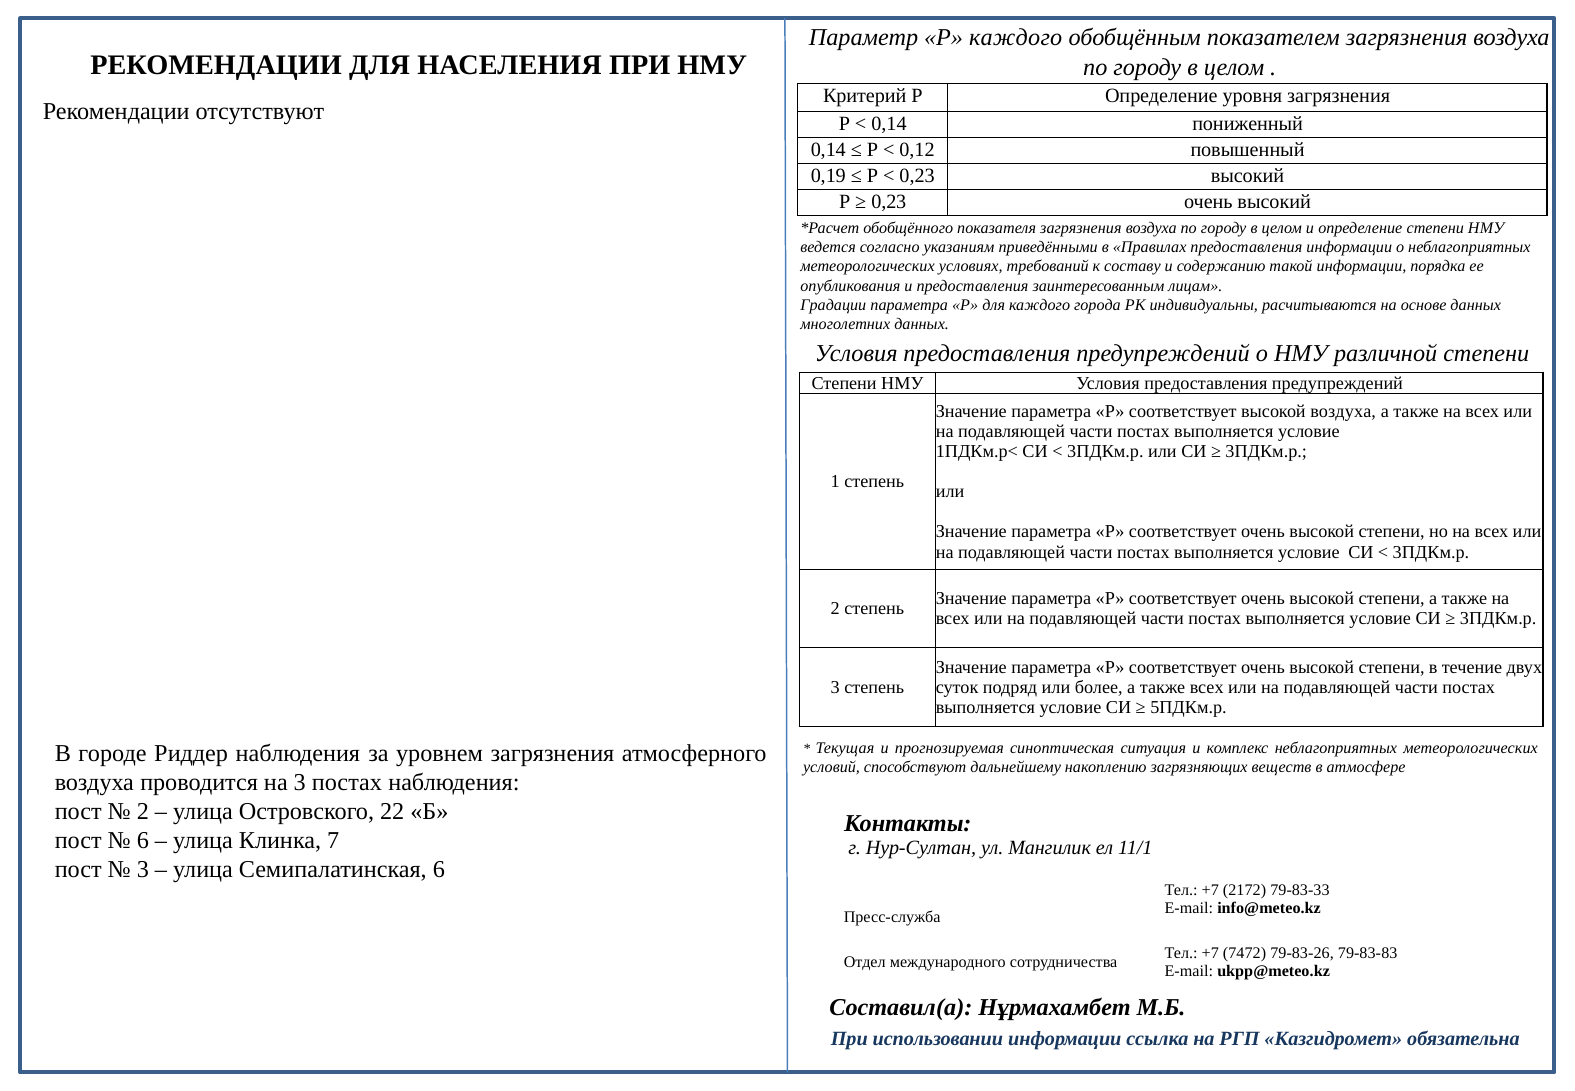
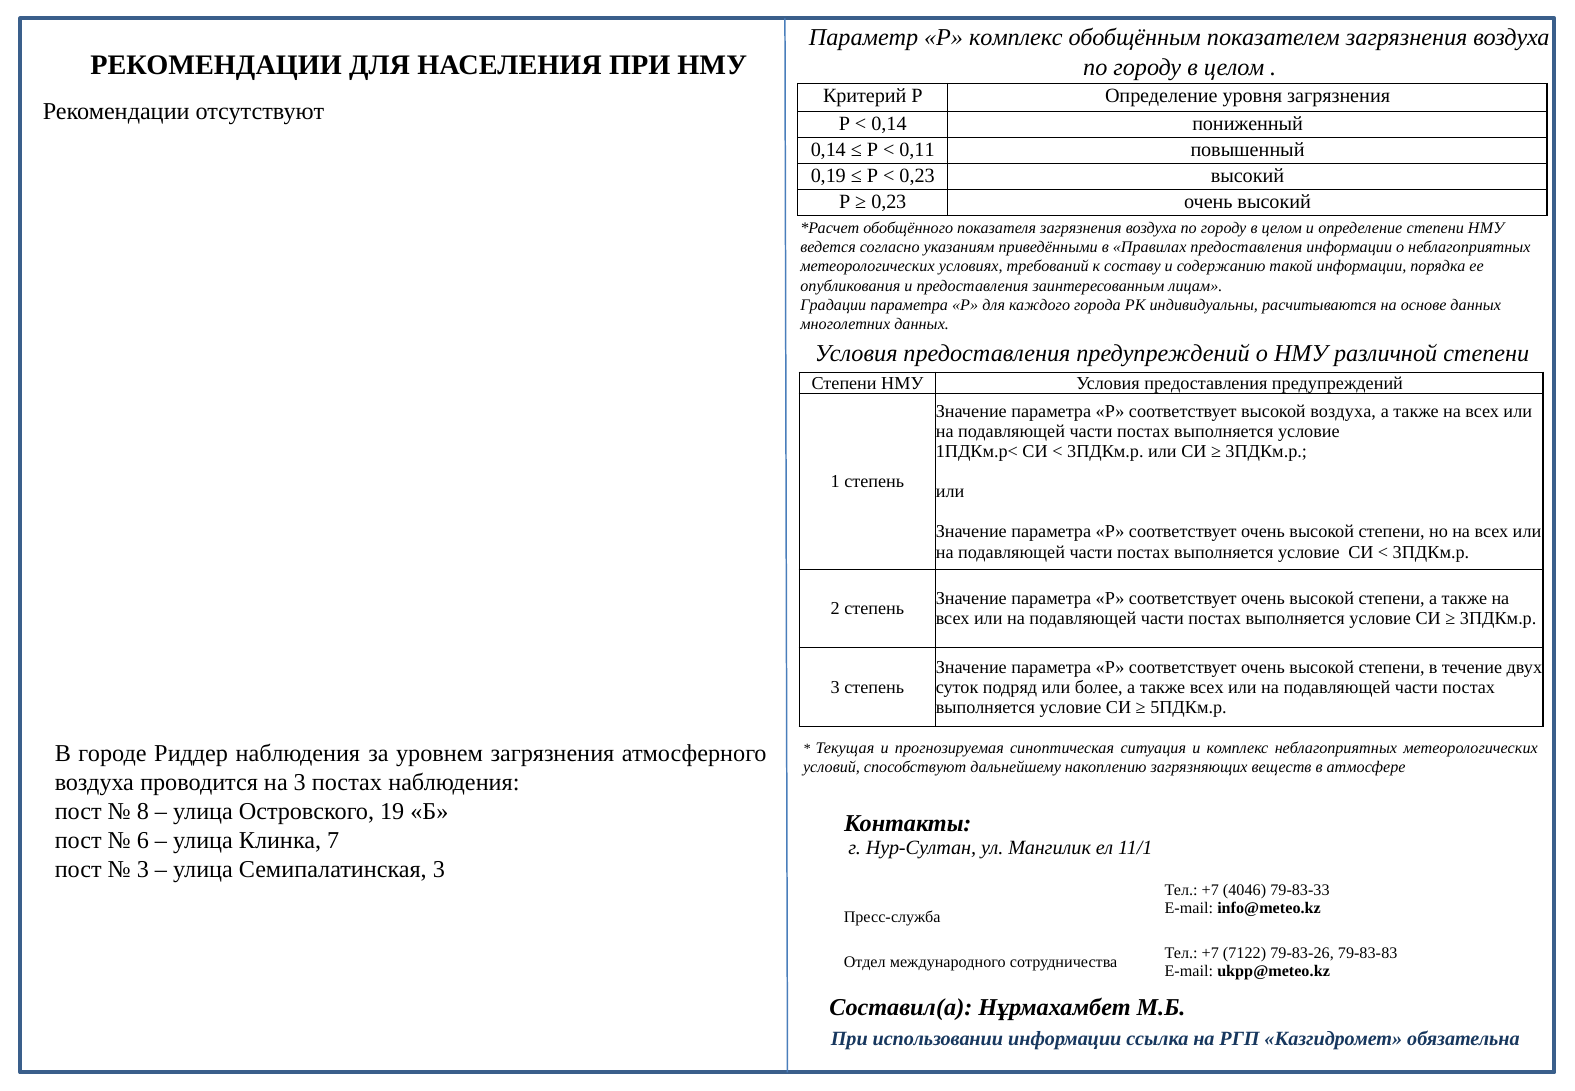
Р каждого: каждого -> комплекс (1016, 38)
0,12: 0,12 -> 0,11 (917, 150)
2: 2 -> 8 (143, 811)
22: 22 -> 19 (392, 811)
Семипалатинская 6: 6 -> 3 (439, 869)
2172: 2172 -> 4046 (1245, 890)
7472: 7472 -> 7122 (1245, 953)
